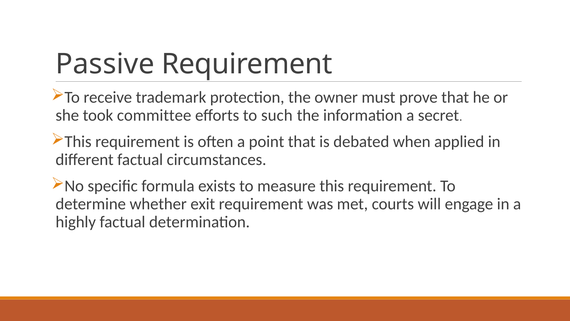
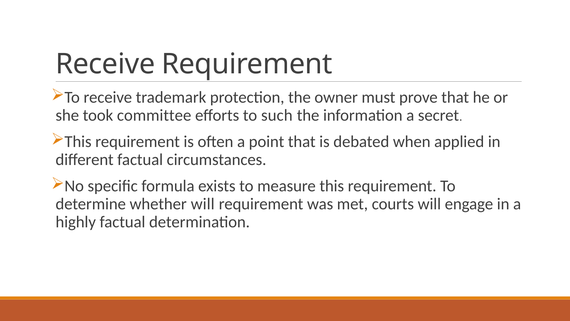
Passive: Passive -> Receive (105, 64)
whether exit: exit -> will (203, 204)
